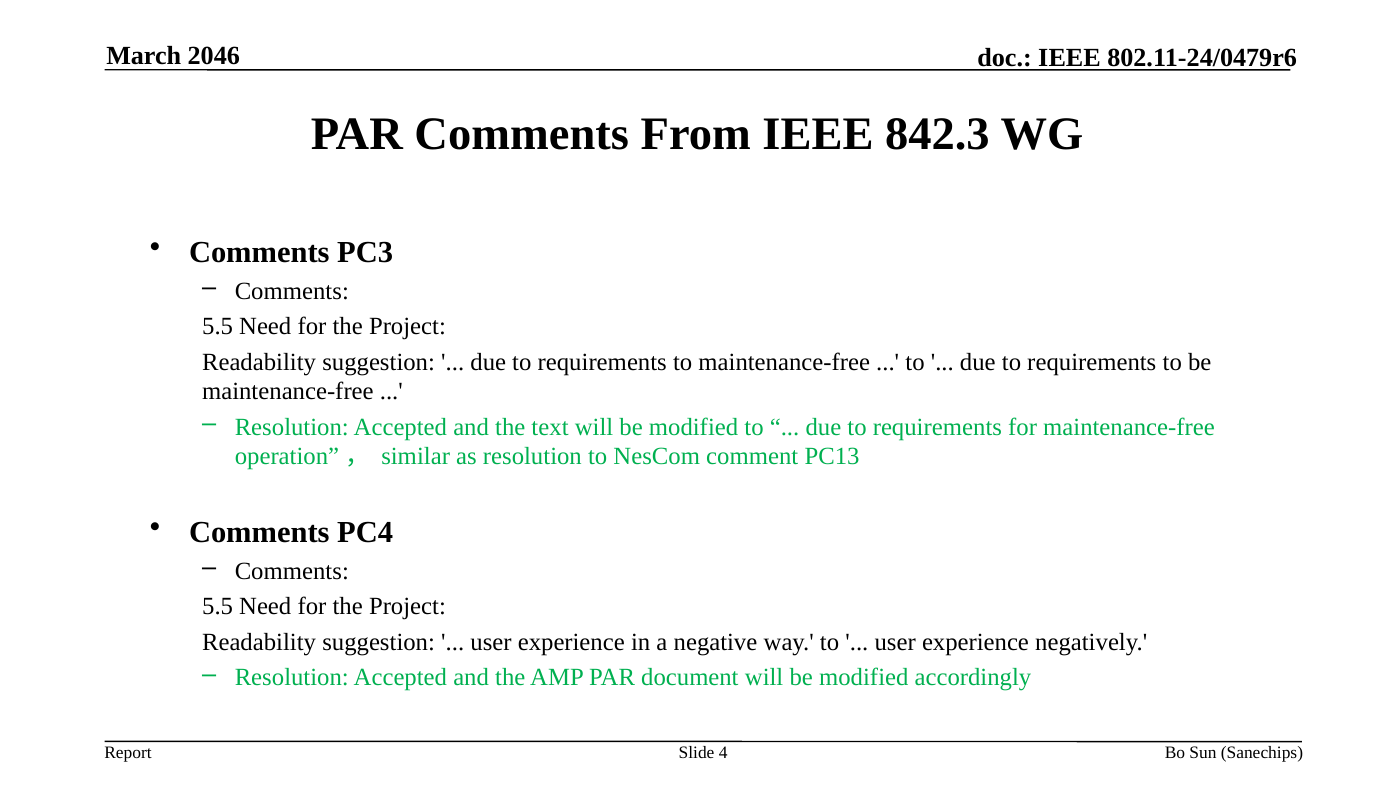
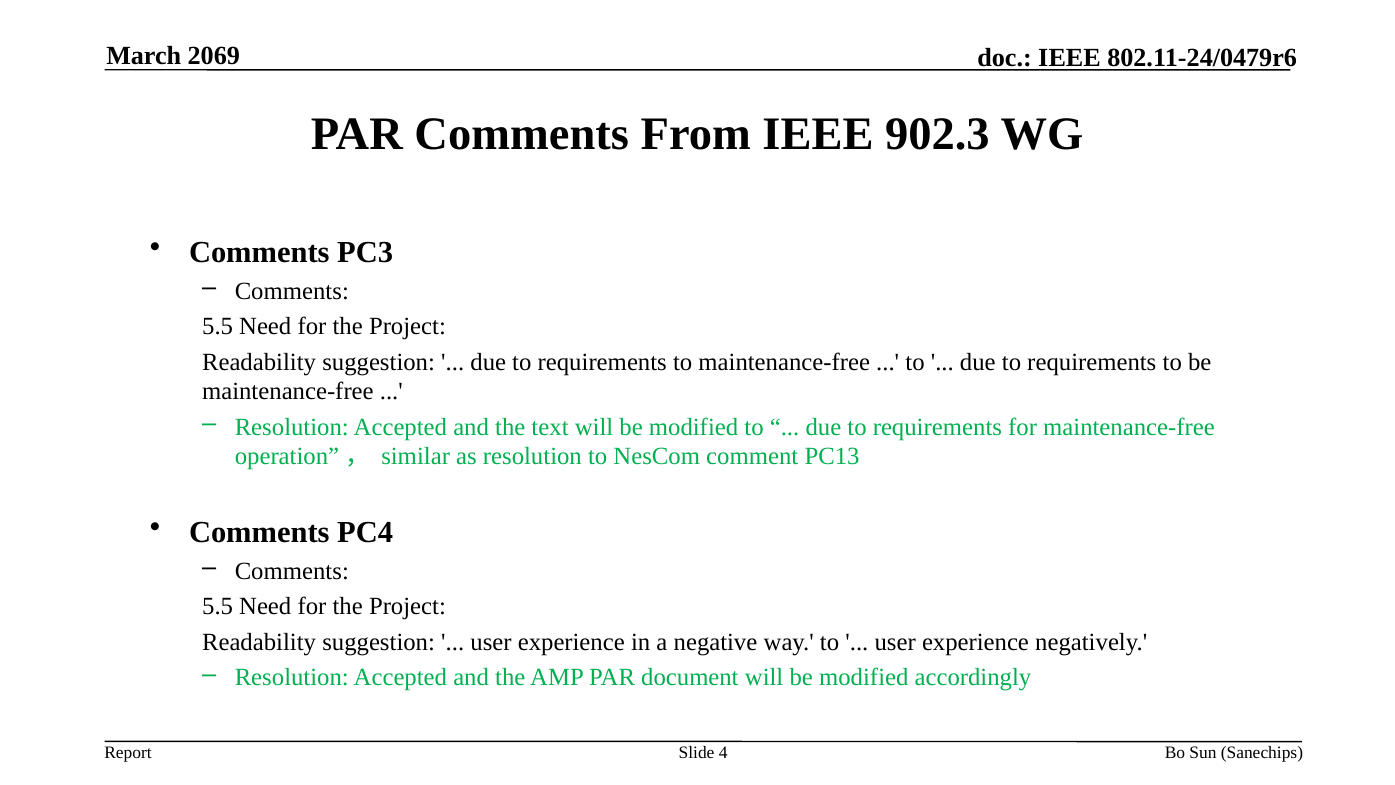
2046: 2046 -> 2069 (214, 55)
842.3: 842.3 -> 902.3 (937, 134)
